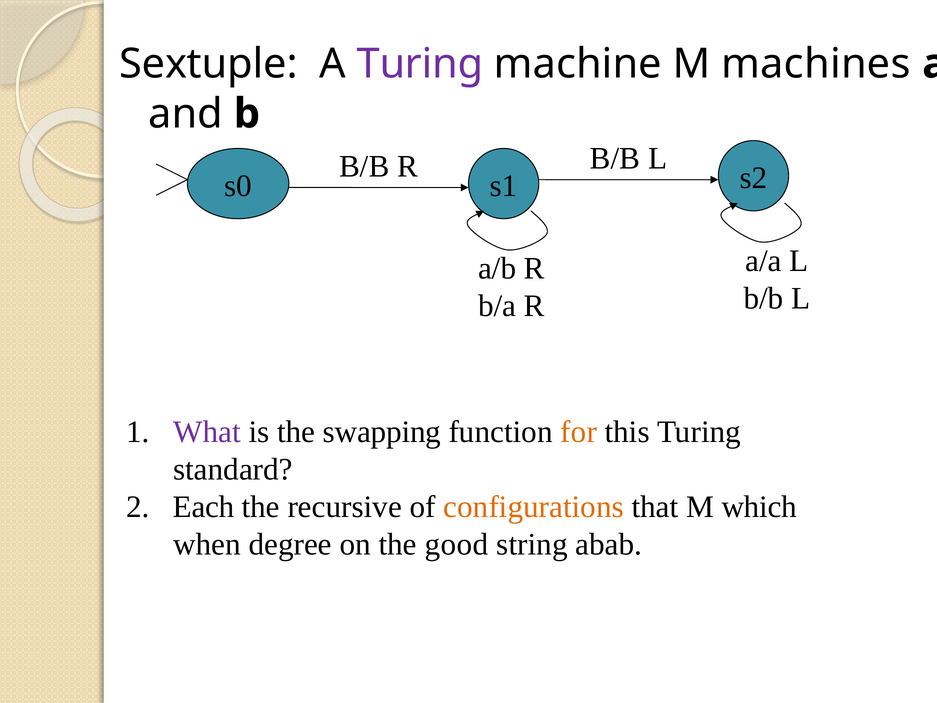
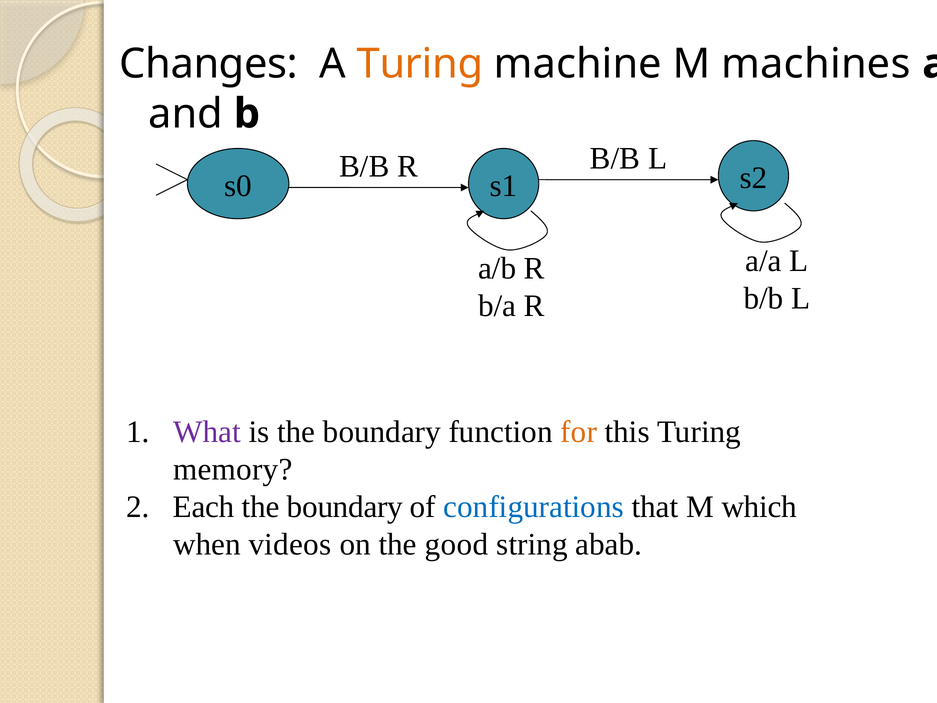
Sextuple: Sextuple -> Changes (209, 64)
Turing colour: purple -> orange (420, 64)
is the swapping: swapping -> boundary (382, 432)
standard: standard -> memory (233, 469)
recursive: recursive -> boundary (345, 507)
configurations colour: orange -> blue (534, 507)
degree: degree -> videos (290, 544)
